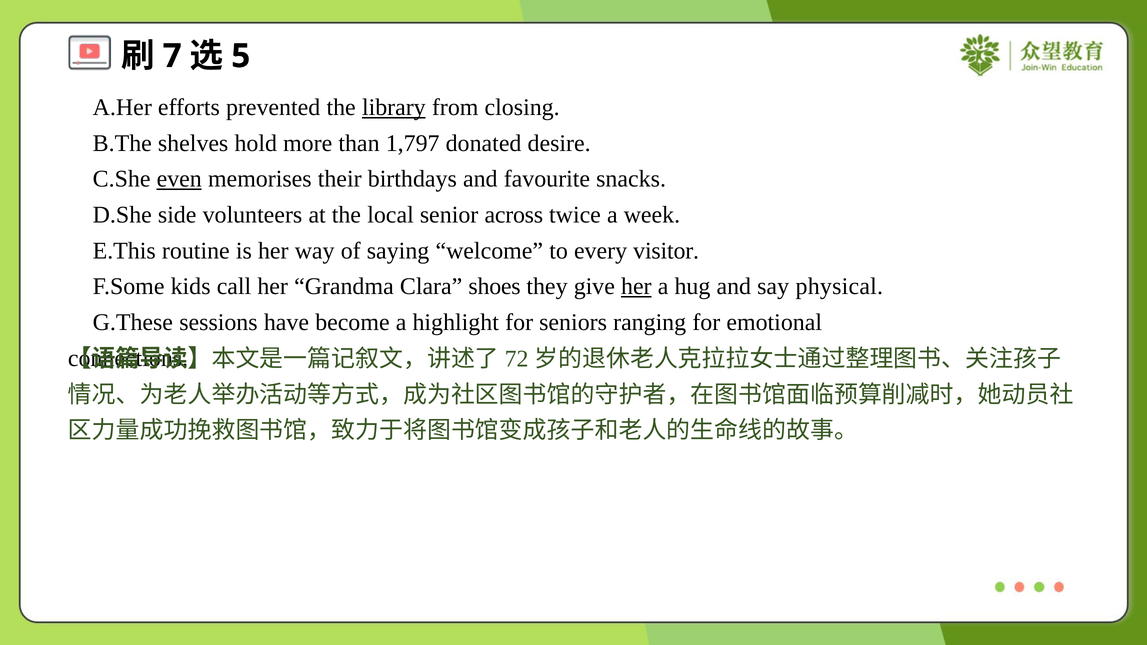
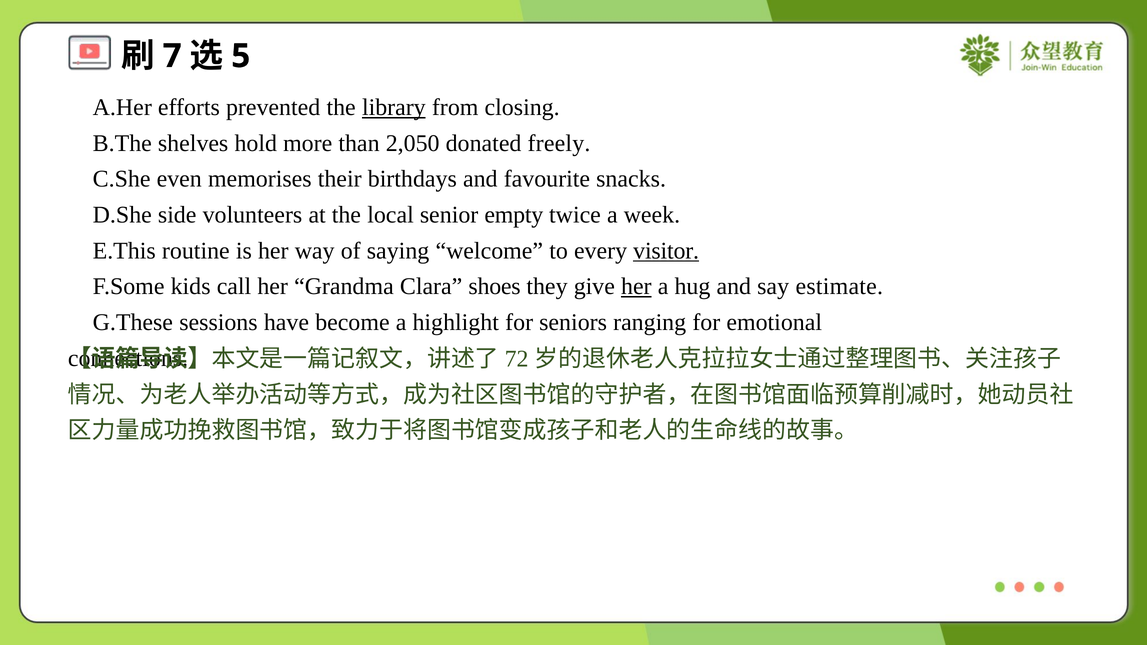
1,797: 1,797 -> 2,050 (413, 143)
desire: desire -> freely (559, 143)
even underline: present -> none (179, 179)
across: across -> empty (514, 215)
visitor underline: none -> present (666, 251)
physical: physical -> estimate (839, 287)
